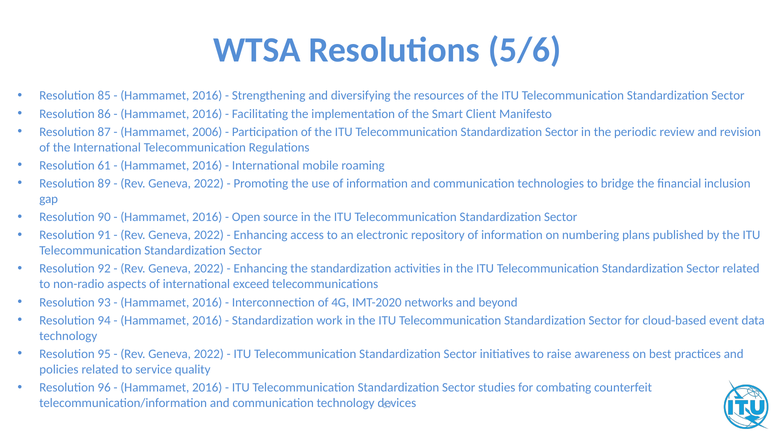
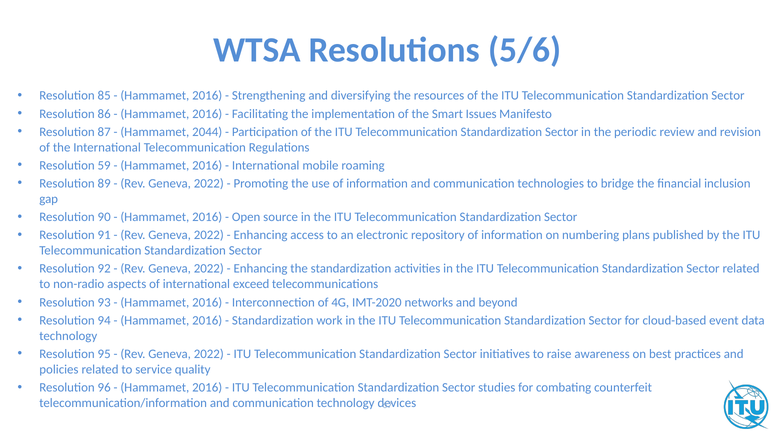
Client: Client -> Issues (481, 114)
2006: 2006 -> 2044 (207, 132)
61: 61 -> 59 (104, 165)
